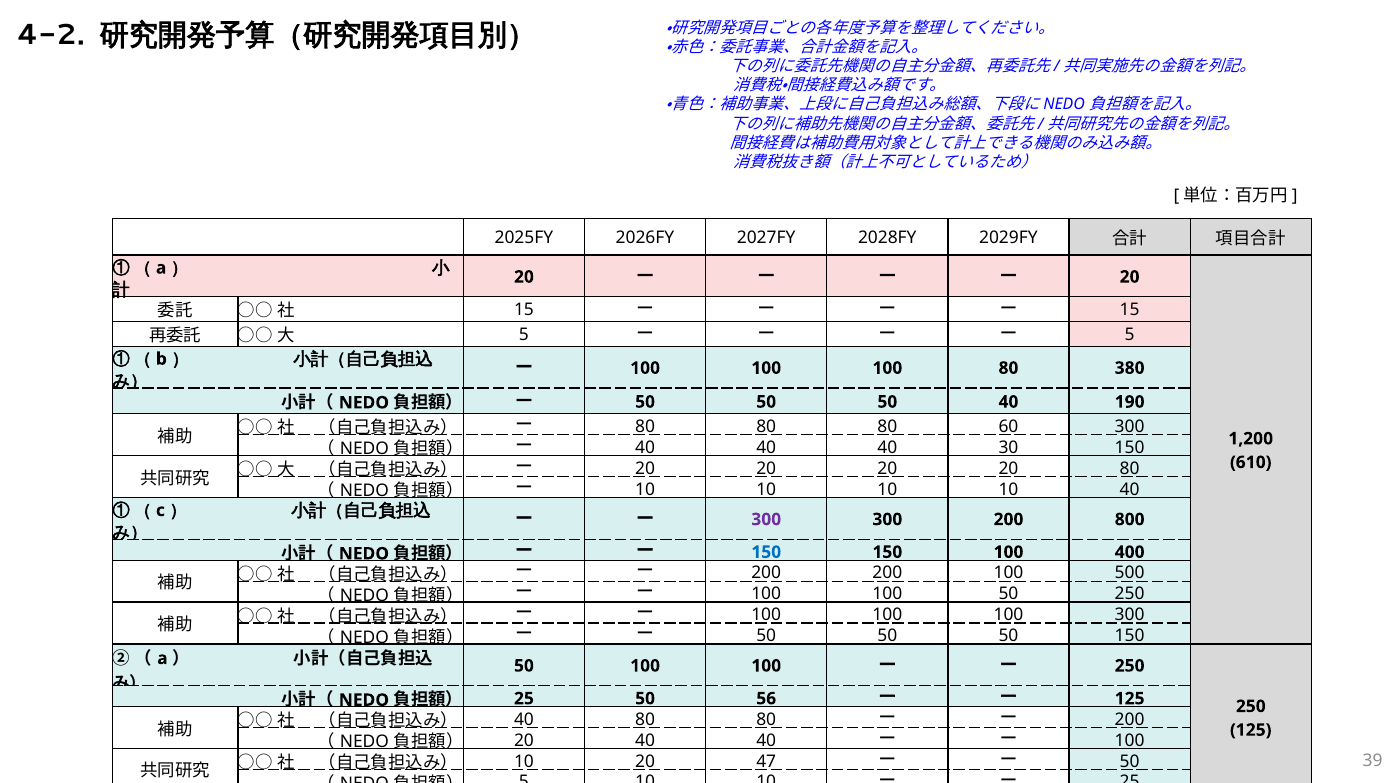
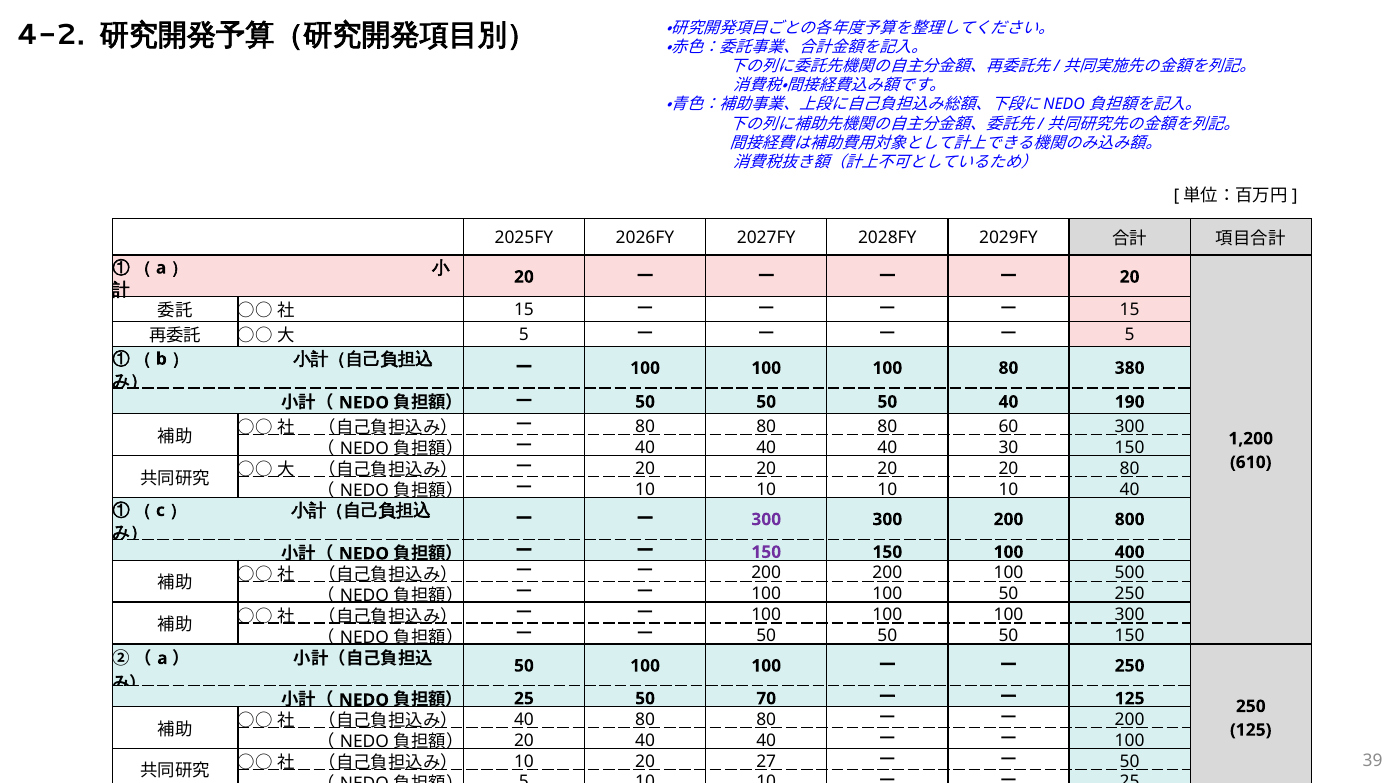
150 colour: blue -> purple (766, 553)
56: 56 -> 70 (766, 699)
47: 47 -> 27 (766, 762)
